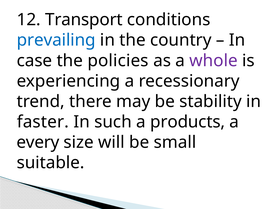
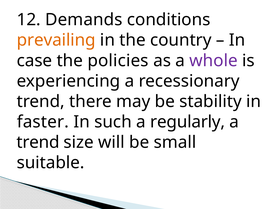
Transport: Transport -> Demands (84, 20)
prevailing colour: blue -> orange (56, 40)
products: products -> regularly (188, 122)
every: every -> trend (38, 142)
